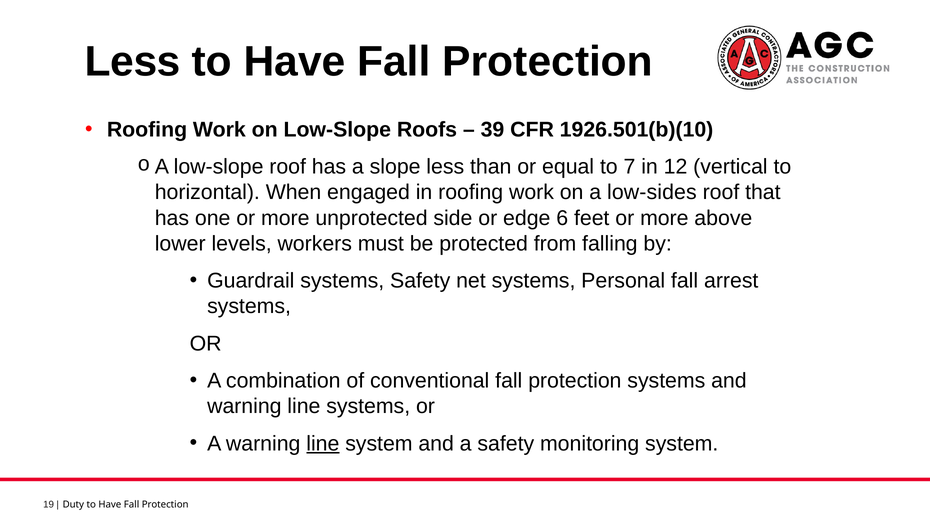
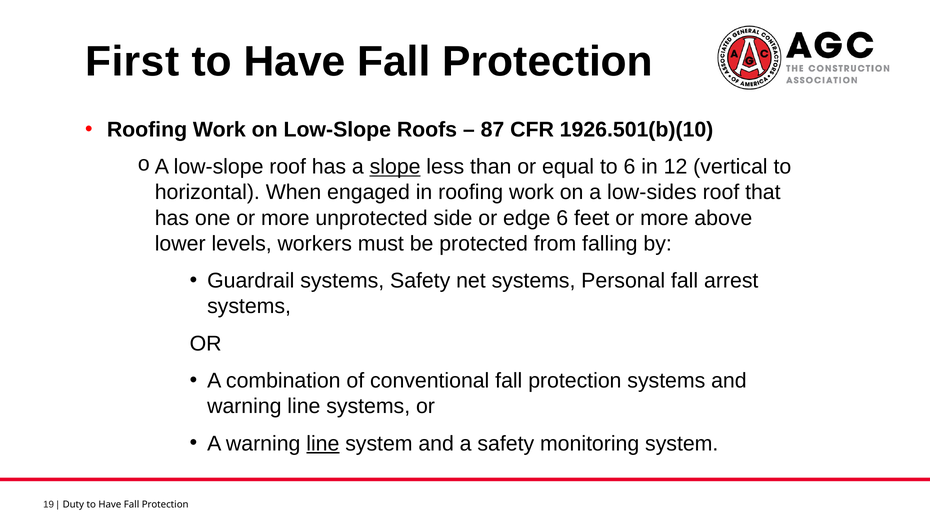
Less: Less -> First (132, 61)
39: 39 -> 87 (493, 130)
slope underline: none -> present (395, 167)
to 7: 7 -> 6 (629, 167)
